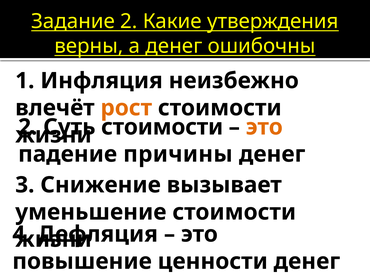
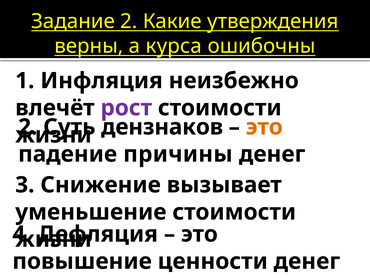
а денег: денег -> курса (174, 46)
рост colour: orange -> purple (126, 108)
стоимости: стоимости -> дензнаков (162, 127)
